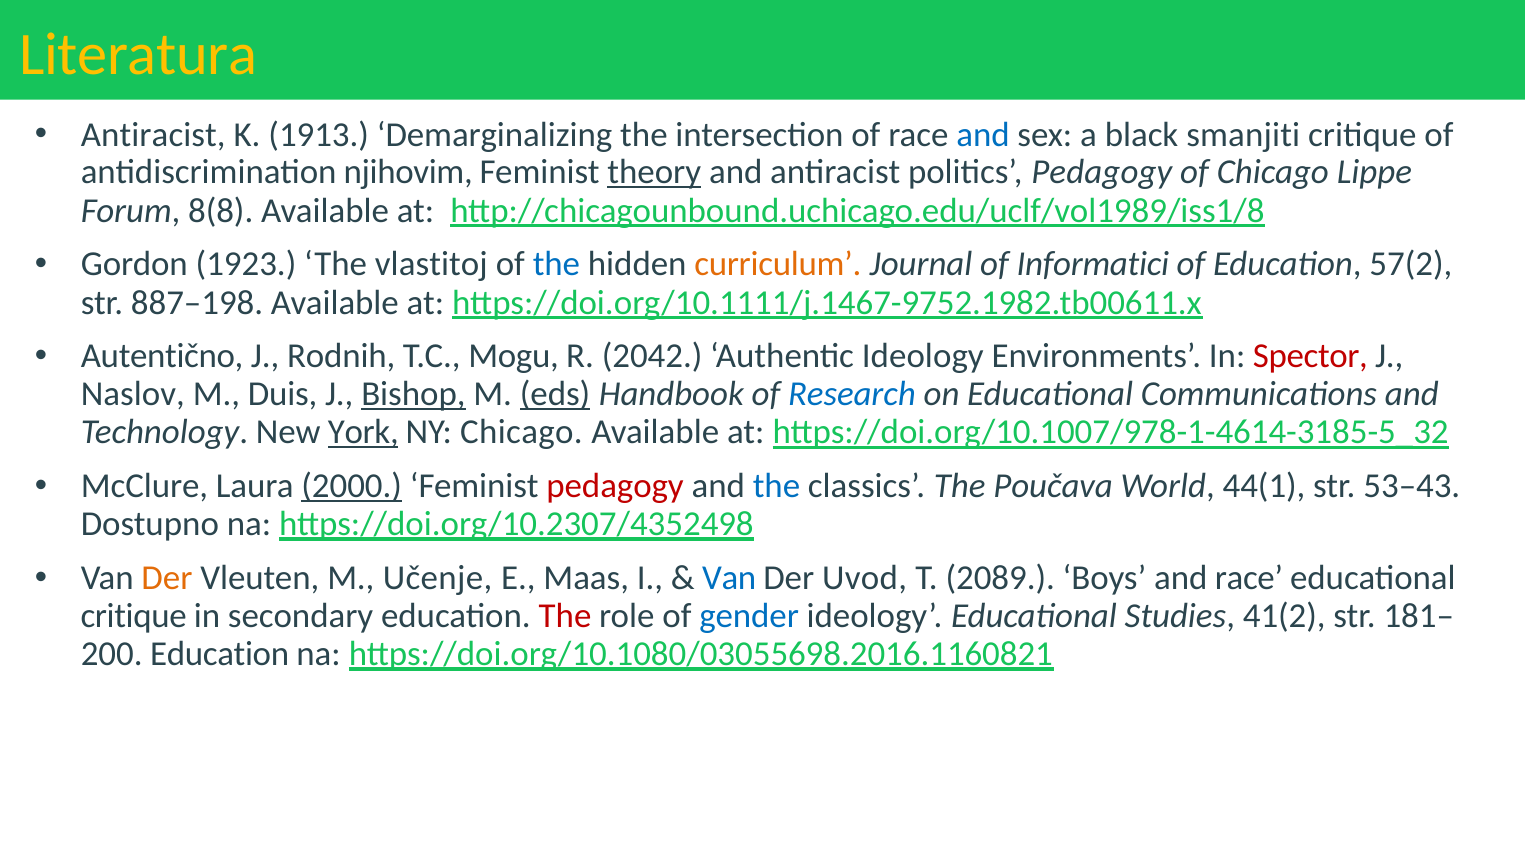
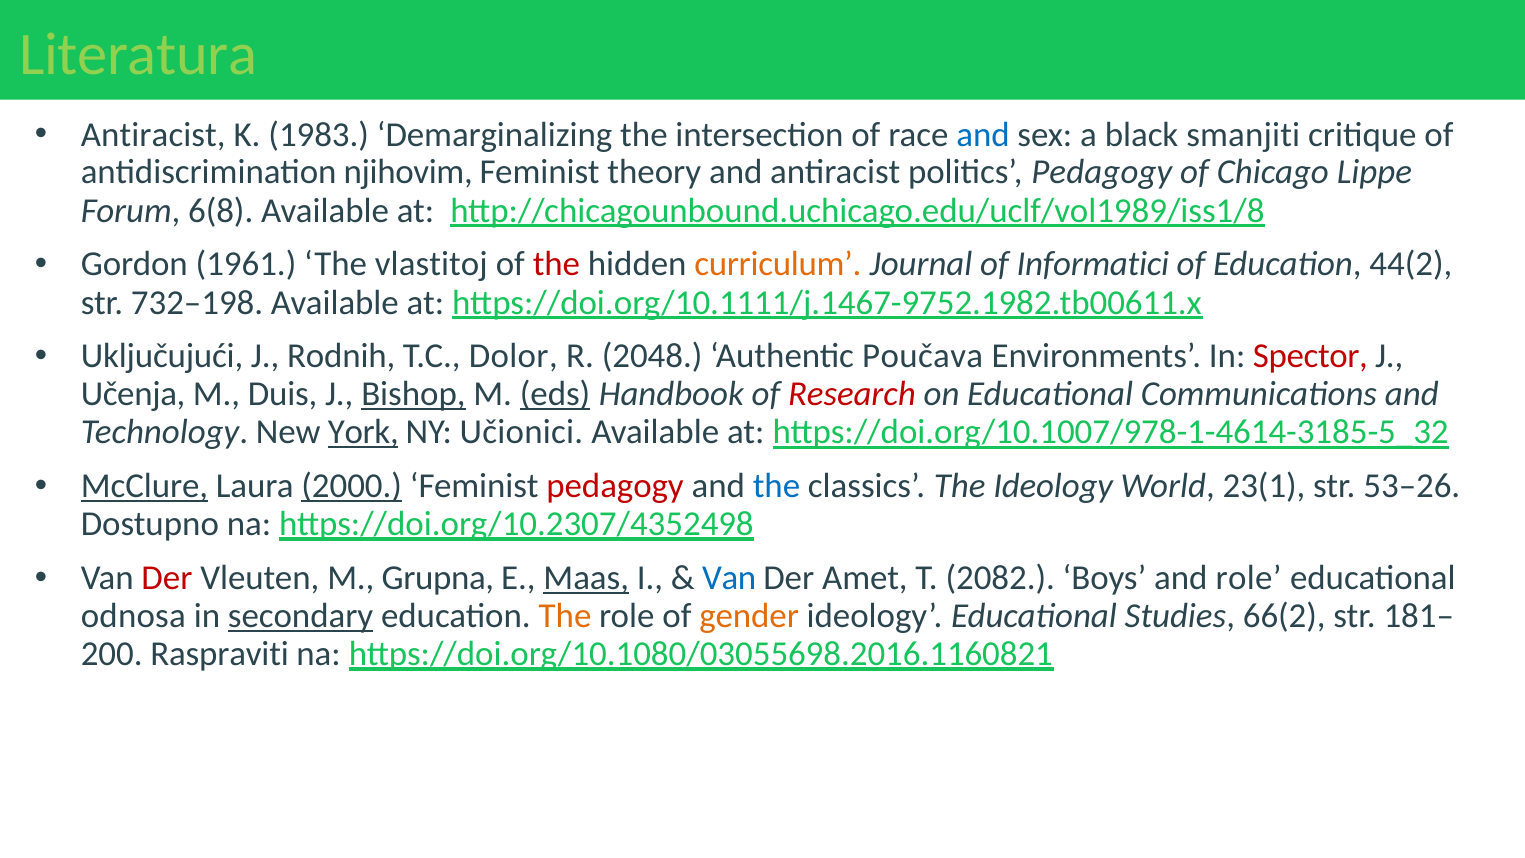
Literatura colour: yellow -> light green (138, 55)
1913: 1913 -> 1983 (319, 135)
theory underline: present -> none (654, 172)
8(8: 8(8 -> 6(8 (221, 211)
1923: 1923 -> 1961 (246, 264)
the colour: blue -> red (556, 264)
57(2: 57(2 -> 44(2 (1411, 264)
887–198: 887–198 -> 732–198 (197, 302)
Autentično: Autentično -> Uključujući (162, 356)
Mogu: Mogu -> Dolor (513, 356)
2042: 2042 -> 2048 (652, 356)
Authentic Ideology: Ideology -> Poučava (923, 356)
Naslov: Naslov -> Učenja (133, 394)
Research colour: blue -> red (852, 394)
NY Chicago: Chicago -> Učionici (521, 432)
McClure underline: none -> present (144, 486)
The Poučava: Poučava -> Ideology (1053, 486)
44(1: 44(1 -> 23(1 (1264, 486)
53–43: 53–43 -> 53–26 (1412, 486)
Der colour: orange -> red (167, 578)
Učenje: Učenje -> Grupna (438, 578)
Maas underline: none -> present (586, 578)
Uvod: Uvod -> Amet (865, 578)
2089: 2089 -> 2082 (1000, 578)
and race: race -> role (1249, 578)
critique: critique -> odnosa (133, 615)
secondary underline: none -> present (301, 615)
The colour: red -> orange (565, 615)
gender colour: blue -> orange (749, 615)
41(2: 41(2 -> 66(2 (1284, 615)
Education: Education -> Raspraviti (220, 654)
